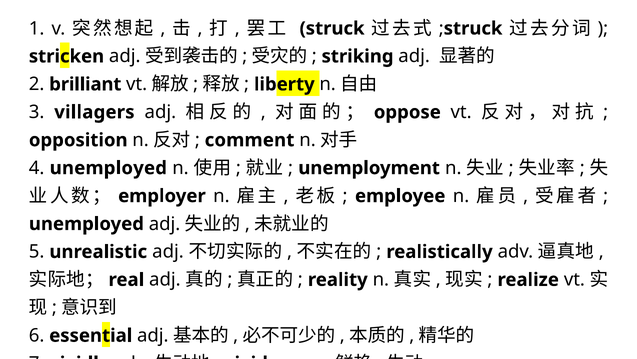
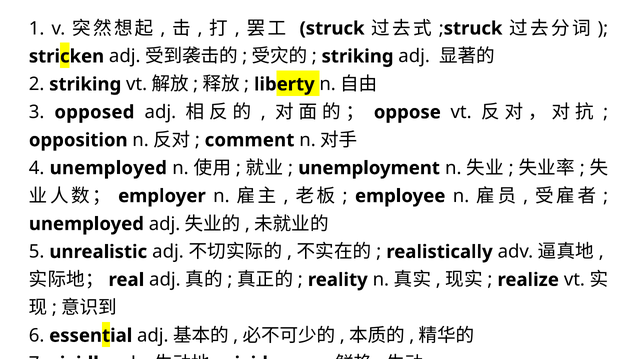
2 brilliant: brilliant -> striking (85, 84)
villagers: villagers -> opposed (94, 112)
